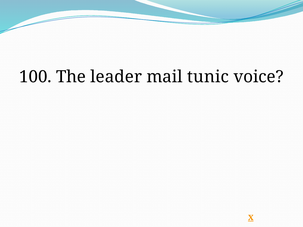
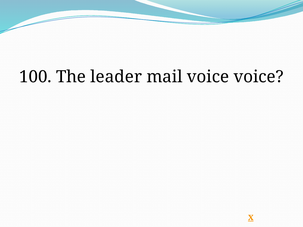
mail tunic: tunic -> voice (208, 77)
